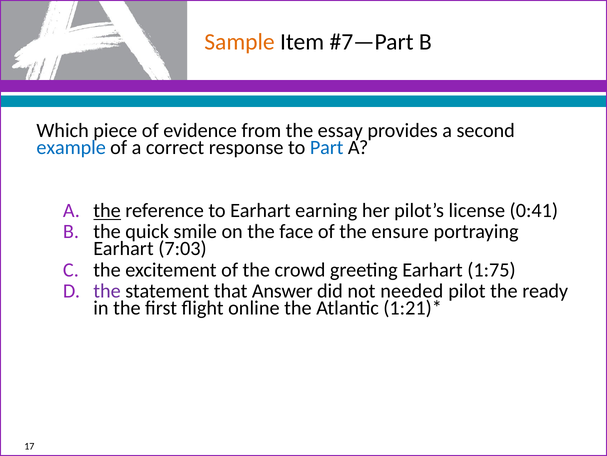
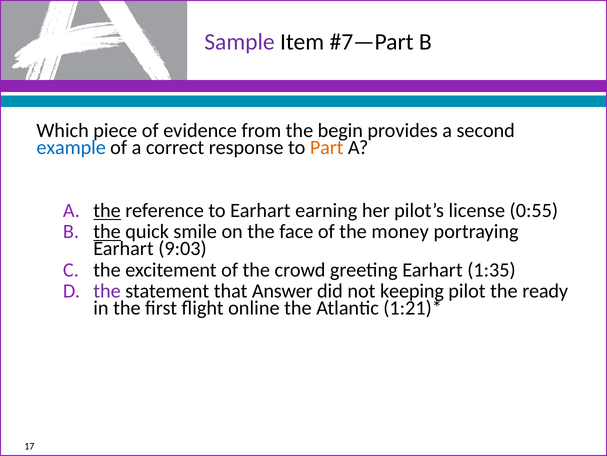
Sample colour: orange -> purple (240, 42)
essay: essay -> begin (340, 130)
Part colour: blue -> orange (327, 147)
0:41: 0:41 -> 0:55 (534, 210)
the underline: none -> present (107, 231)
ensure: ensure -> money (400, 231)
7:03: 7:03 -> 9:03 (182, 248)
1:75: 1:75 -> 1:35 (491, 269)
needed: needed -> keeping (412, 290)
